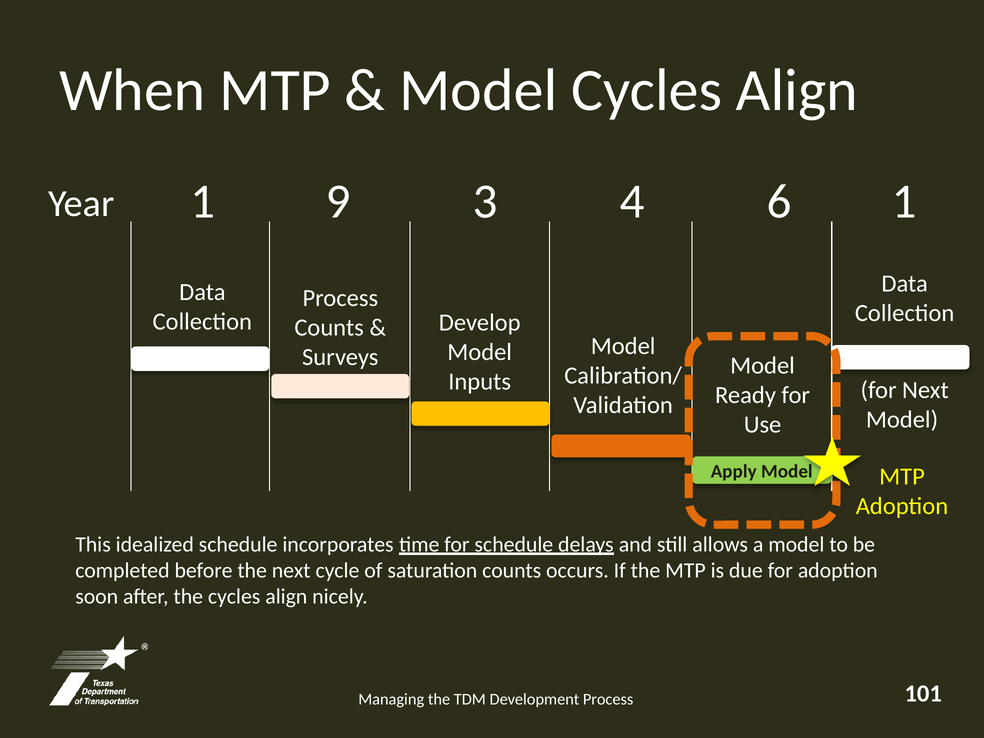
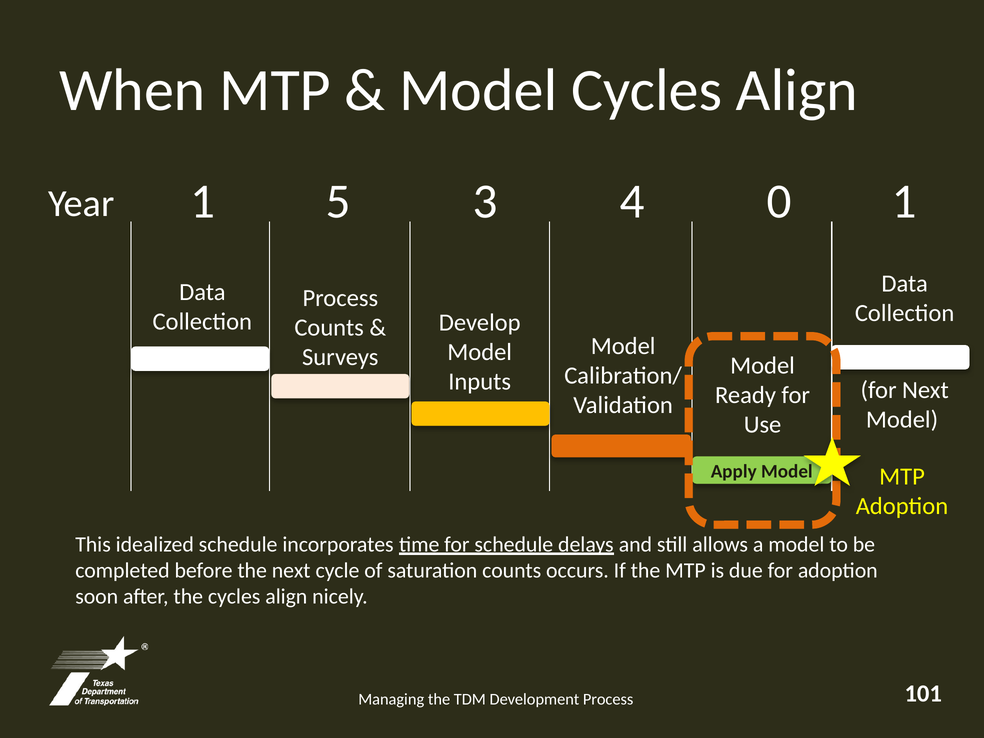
9: 9 -> 5 (338, 202)
6: 6 -> 0 (779, 202)
